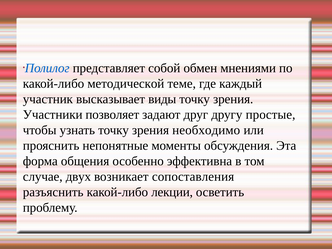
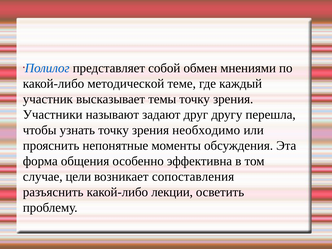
виды: виды -> темы (162, 99)
позволяет: позволяет -> называют (112, 115)
простые: простые -> перешла (271, 115)
двух: двух -> цели (78, 177)
